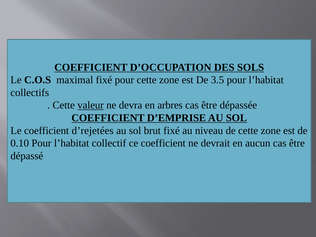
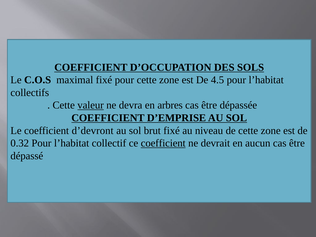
3.5: 3.5 -> 4.5 (217, 80)
d’rejetées: d’rejetées -> d’devront (93, 131)
0.10: 0.10 -> 0.32 (20, 143)
coefficient underline: none -> present (163, 143)
